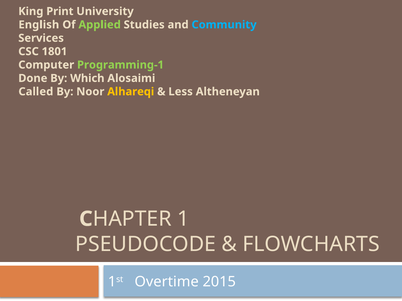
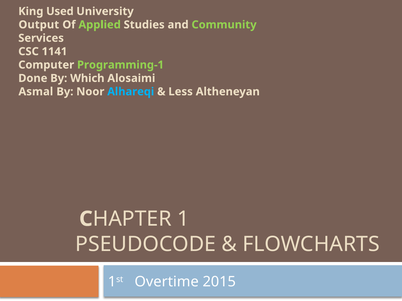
Print: Print -> Used (60, 11)
English: English -> Output (39, 25)
Community colour: light blue -> light green (224, 25)
1801: 1801 -> 1141 (54, 52)
Called: Called -> Asmal (36, 92)
Alhareqi colour: yellow -> light blue (131, 92)
